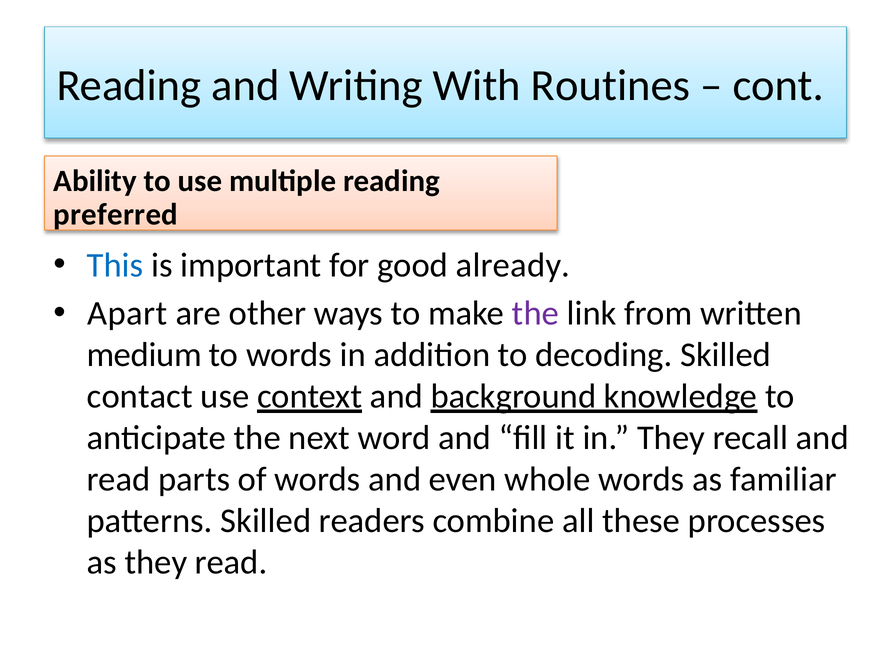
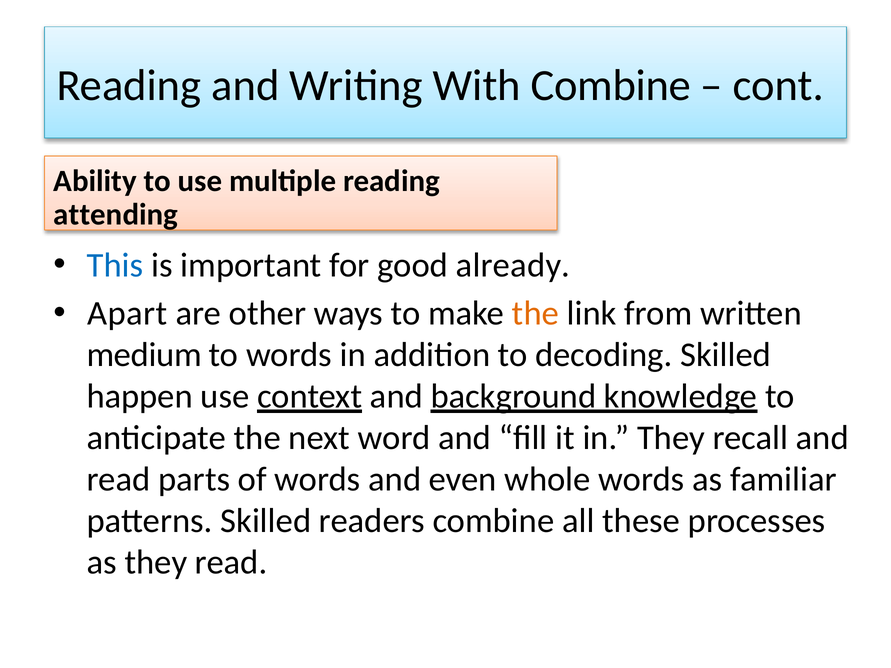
With Routines: Routines -> Combine (611, 86)
preferred: preferred -> attending (116, 214)
the colour: purple -> orange (536, 314)
contact: contact -> happen (140, 397)
